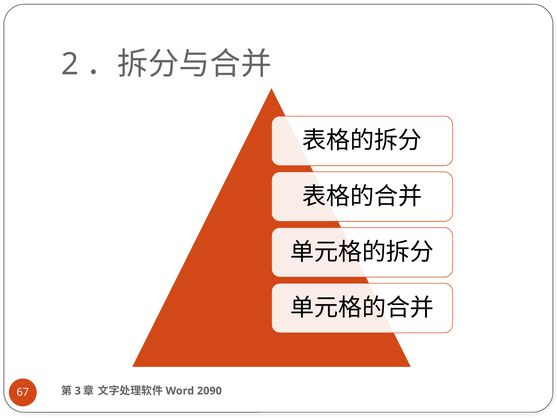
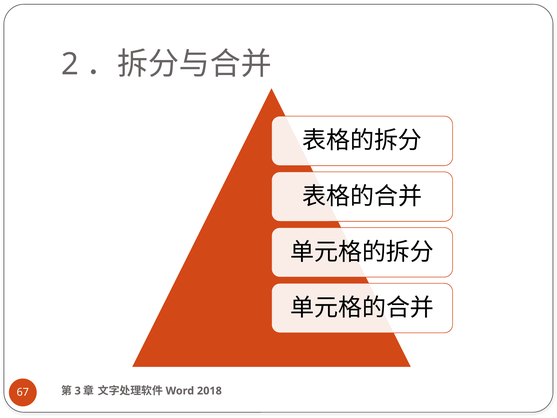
2090: 2090 -> 2018 (209, 391)
